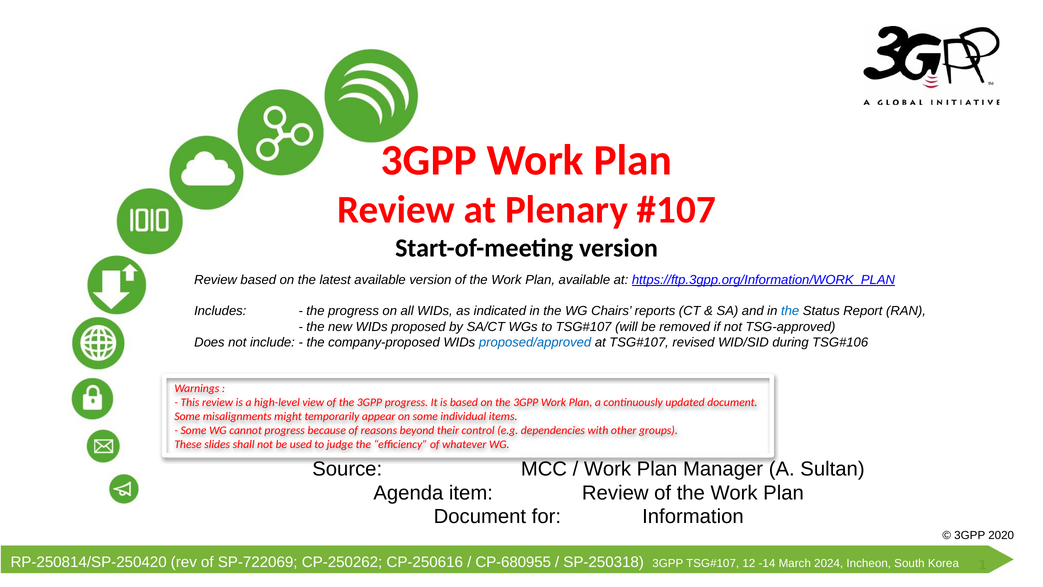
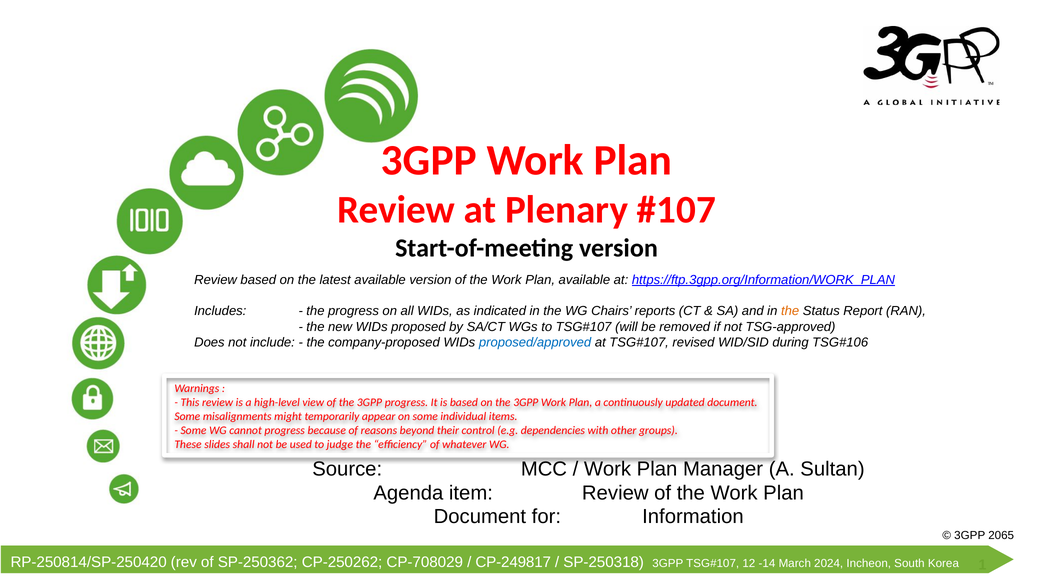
the colour: blue -> orange (790, 311)
2020: 2020 -> 2065 (1001, 535)
SP-722069: SP-722069 -> SP-250362 (258, 562)
CP-250616: CP-250616 -> CP-708029 (425, 562)
CP-680955: CP-680955 -> CP-249817 (513, 562)
